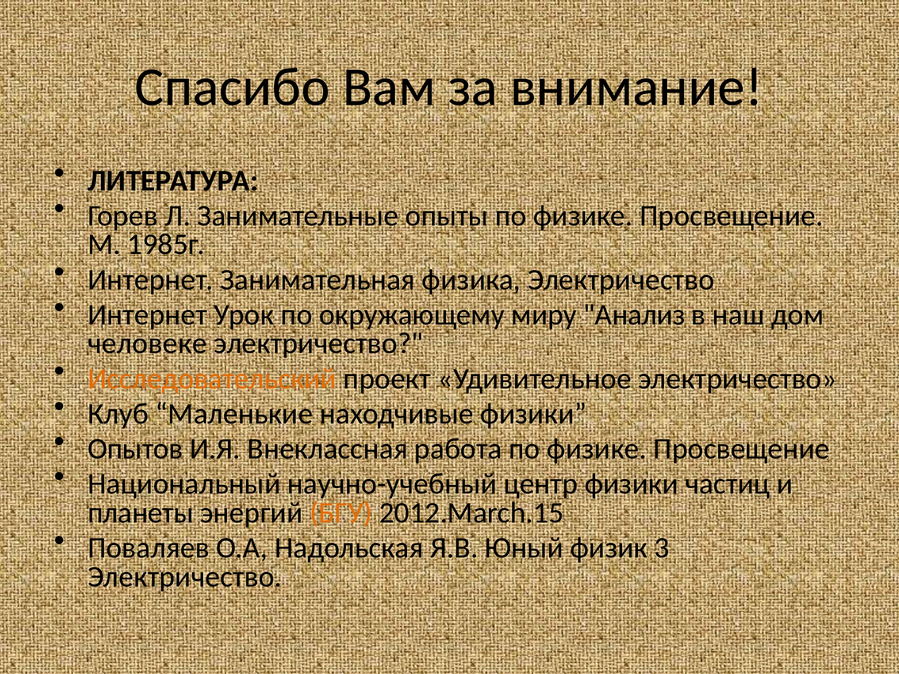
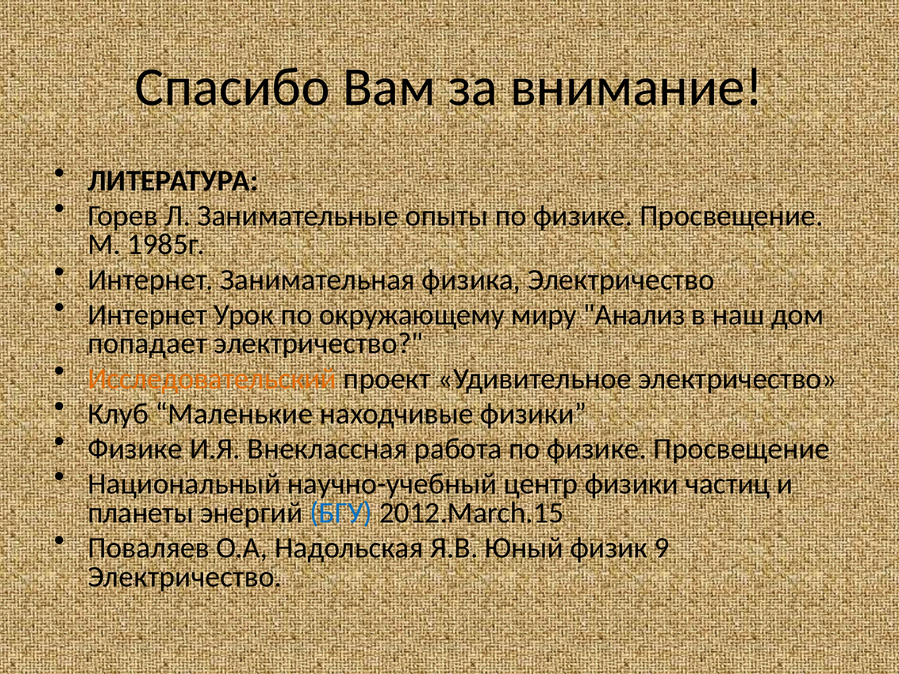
человеке: человеке -> попадает (147, 344)
Опытов: Опытов -> Физике (135, 449)
БГУ colour: orange -> blue (341, 513)
3: 3 -> 9 (662, 548)
